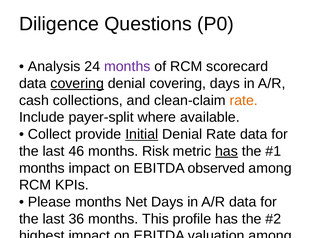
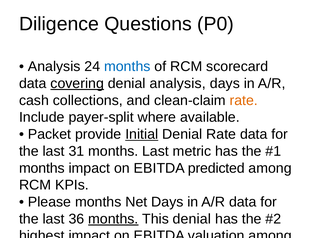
months colour: purple -> blue (127, 67)
denial covering: covering -> analysis (178, 84)
Collect: Collect -> Packet (49, 135)
46: 46 -> 31 (76, 152)
months Risk: Risk -> Last (155, 152)
has underline: present -> none (227, 152)
observed: observed -> predicted (216, 168)
months underline: none -> present (113, 219)
This profile: profile -> denial (192, 219)
